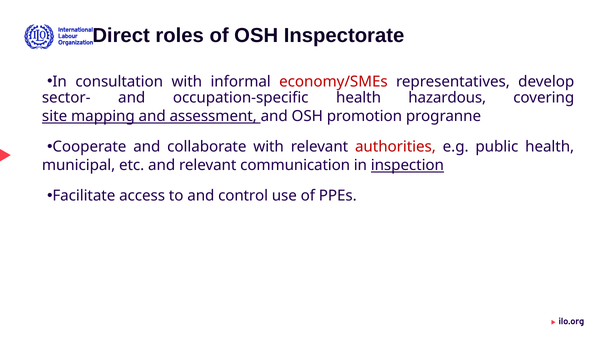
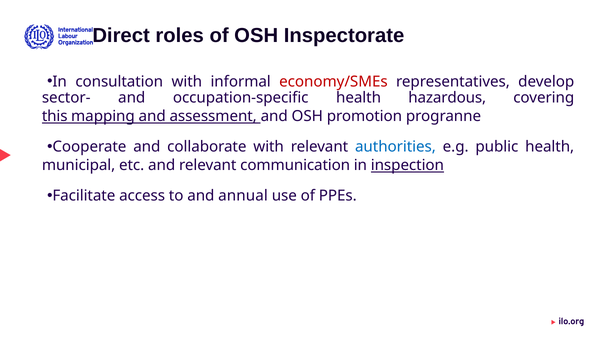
site: site -> this (55, 116)
authorities colour: red -> blue (395, 147)
control: control -> annual (243, 196)
